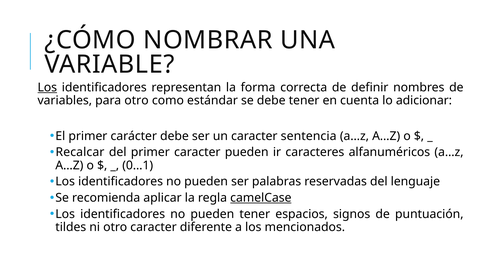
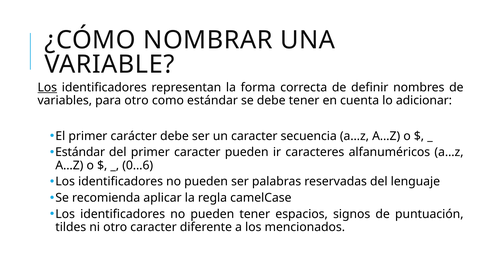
sentencia: sentencia -> secuencia (309, 136)
Recalcar: Recalcar -> Estándar (80, 152)
0…1: 0…1 -> 0…6 (138, 165)
camelCase underline: present -> none (261, 198)
